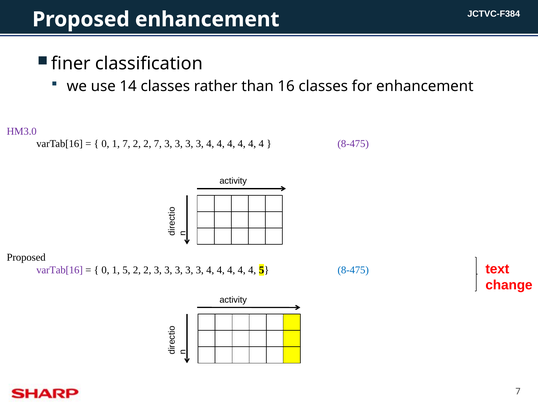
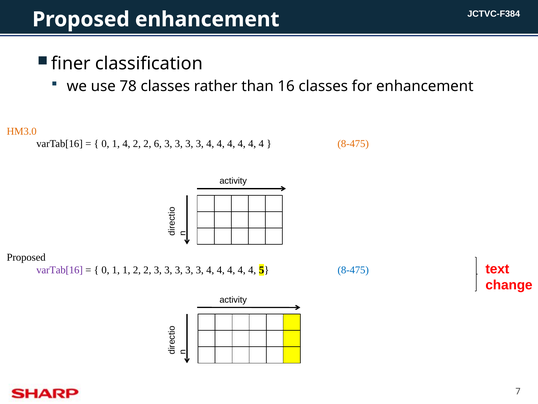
14: 14 -> 78 (128, 86)
HM3.0 colour: purple -> orange (22, 131)
1 7: 7 -> 4 (126, 144)
2 7: 7 -> 6 (158, 144)
8‑475 colour: purple -> orange (353, 144)
1 5: 5 -> 1 (126, 270)
